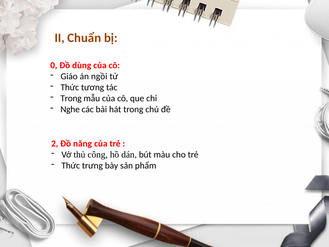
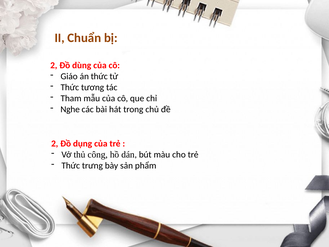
0: 0 -> 2 (54, 65)
án ngồi: ngồi -> thức (99, 76)
Trong: Trong -> Tham (71, 98)
năng: năng -> dụng (83, 143)
